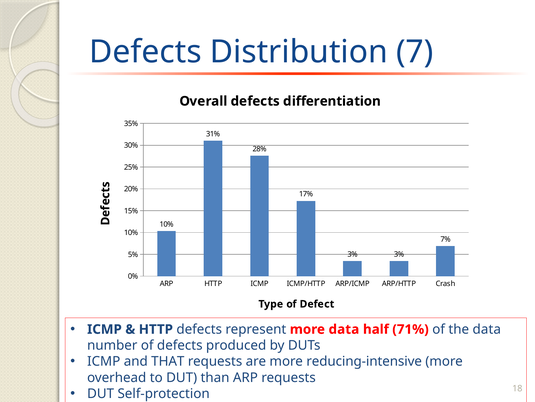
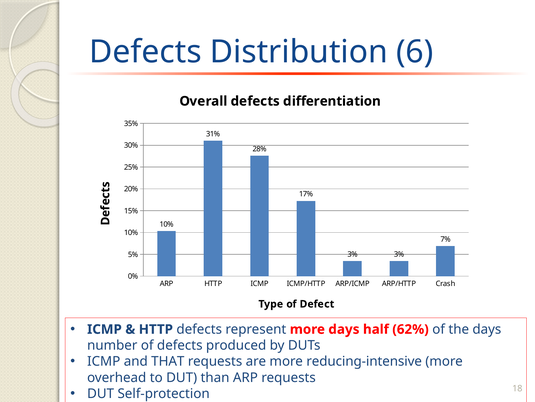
7: 7 -> 6 (415, 52)
more data: data -> days (344, 329)
71%: 71% -> 62% (411, 329)
the data: data -> days (487, 329)
